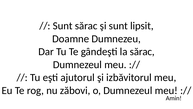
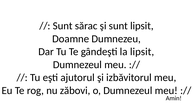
la sărac: sărac -> lipsit (142, 51)
